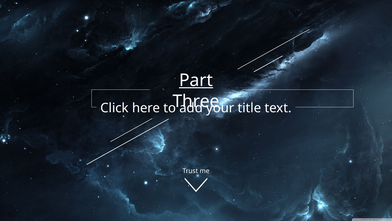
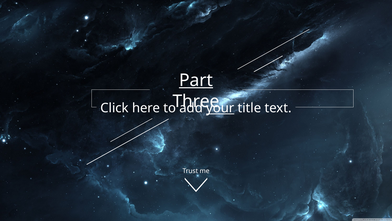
your underline: none -> present (220, 108)
